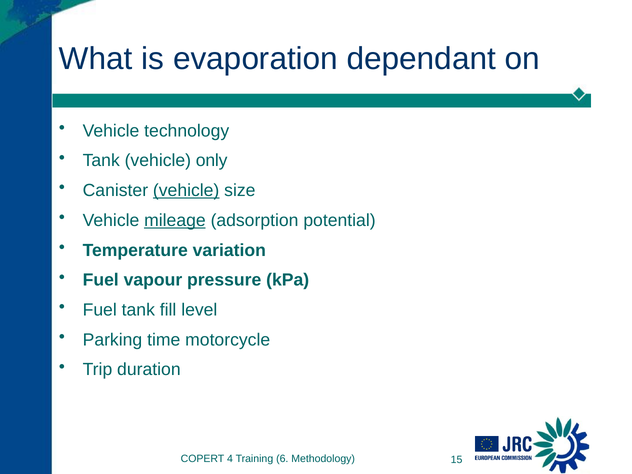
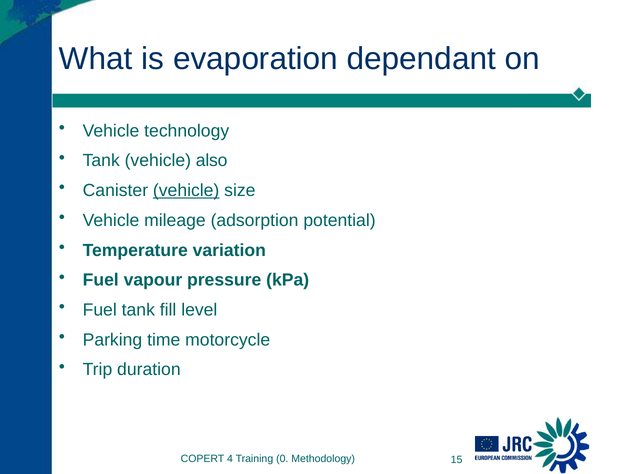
only: only -> also (212, 161)
mileage underline: present -> none (175, 220)
6: 6 -> 0 (282, 459)
